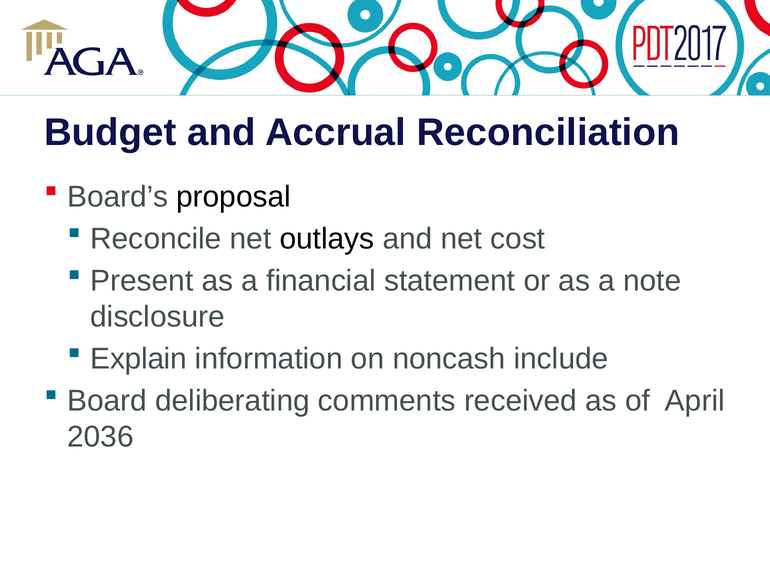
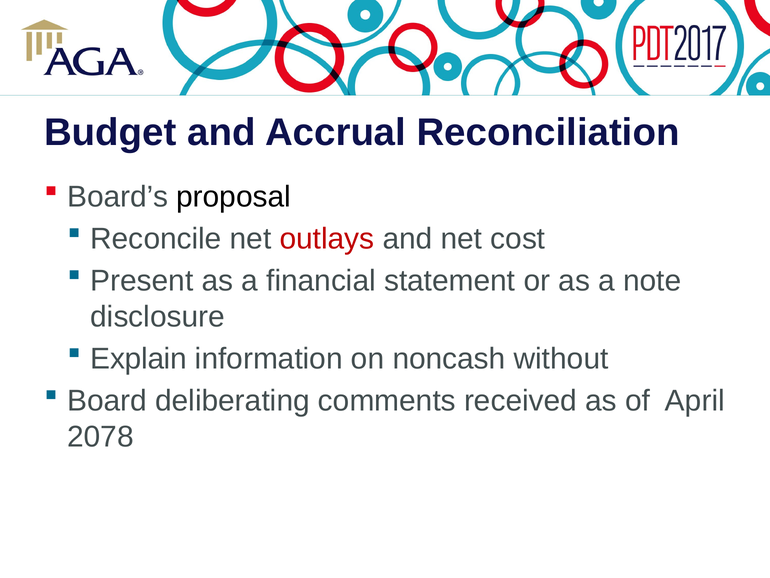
outlays colour: black -> red (327, 239)
include: include -> without (561, 358)
2036: 2036 -> 2078 (101, 436)
